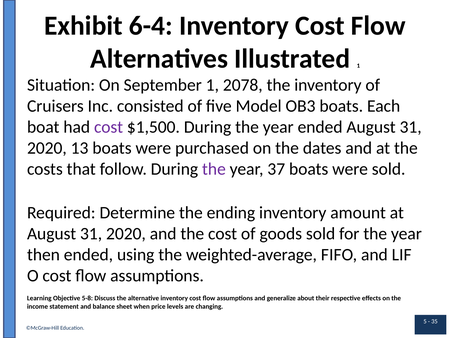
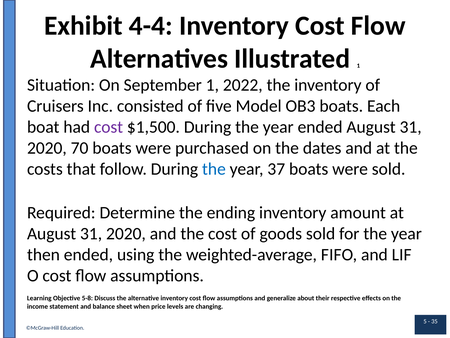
6-4: 6-4 -> 4-4 (151, 26)
2078: 2078 -> 2022 (243, 85)
13: 13 -> 70 (80, 148)
the colour: purple -> blue (214, 169)
